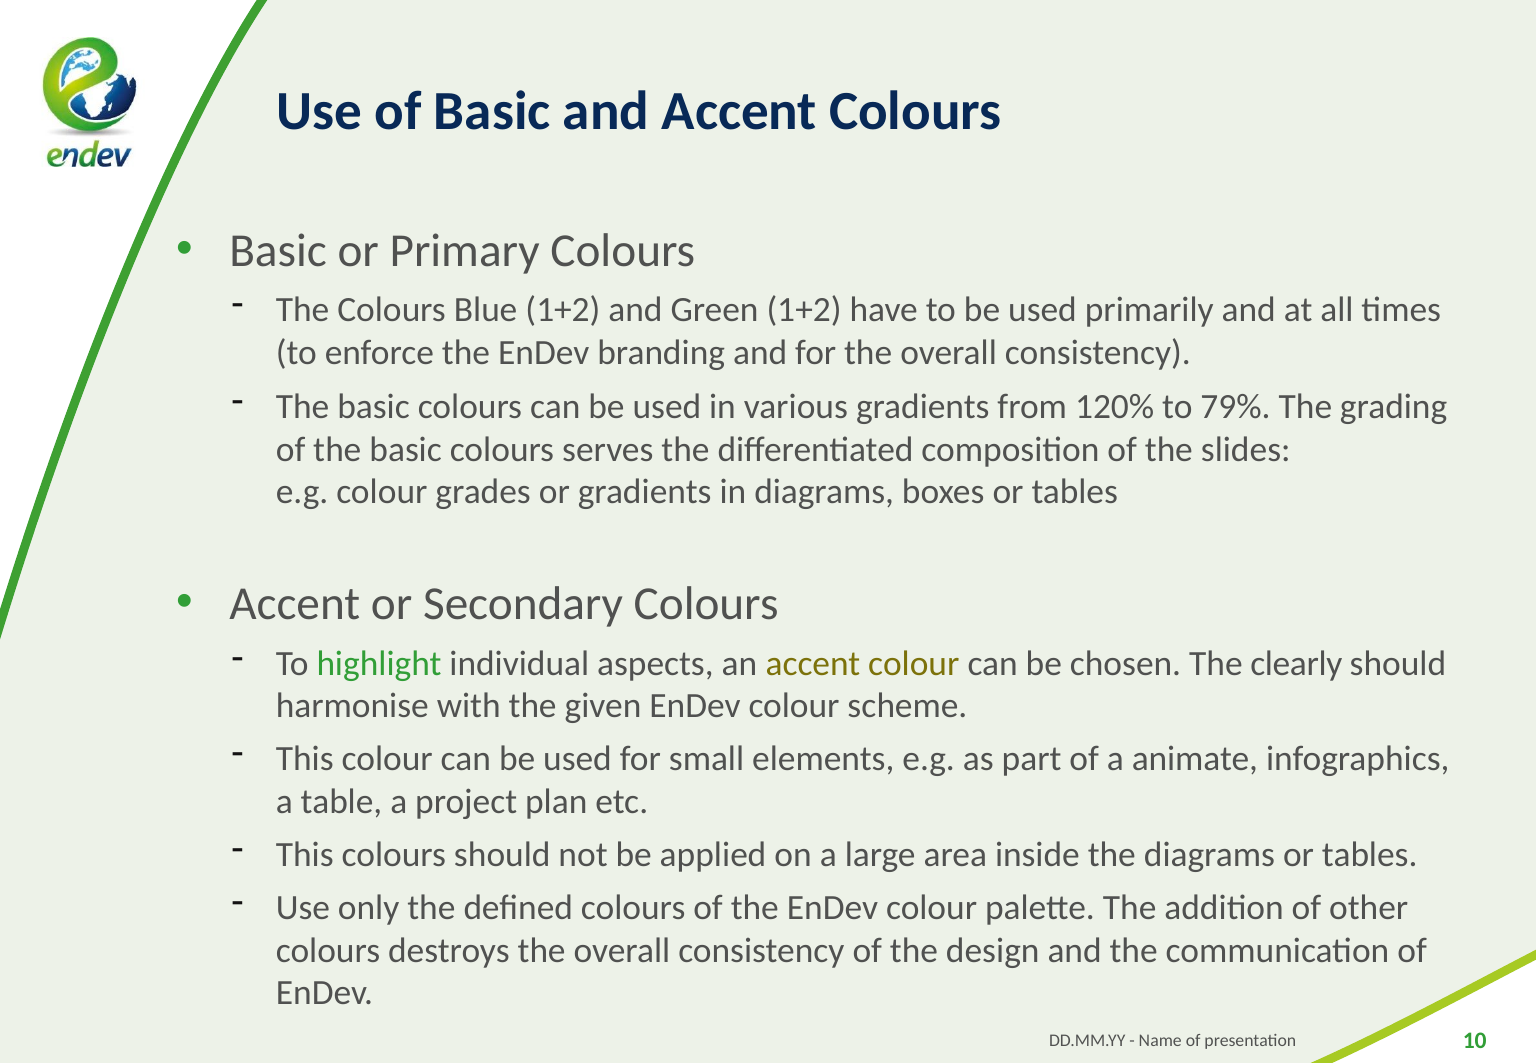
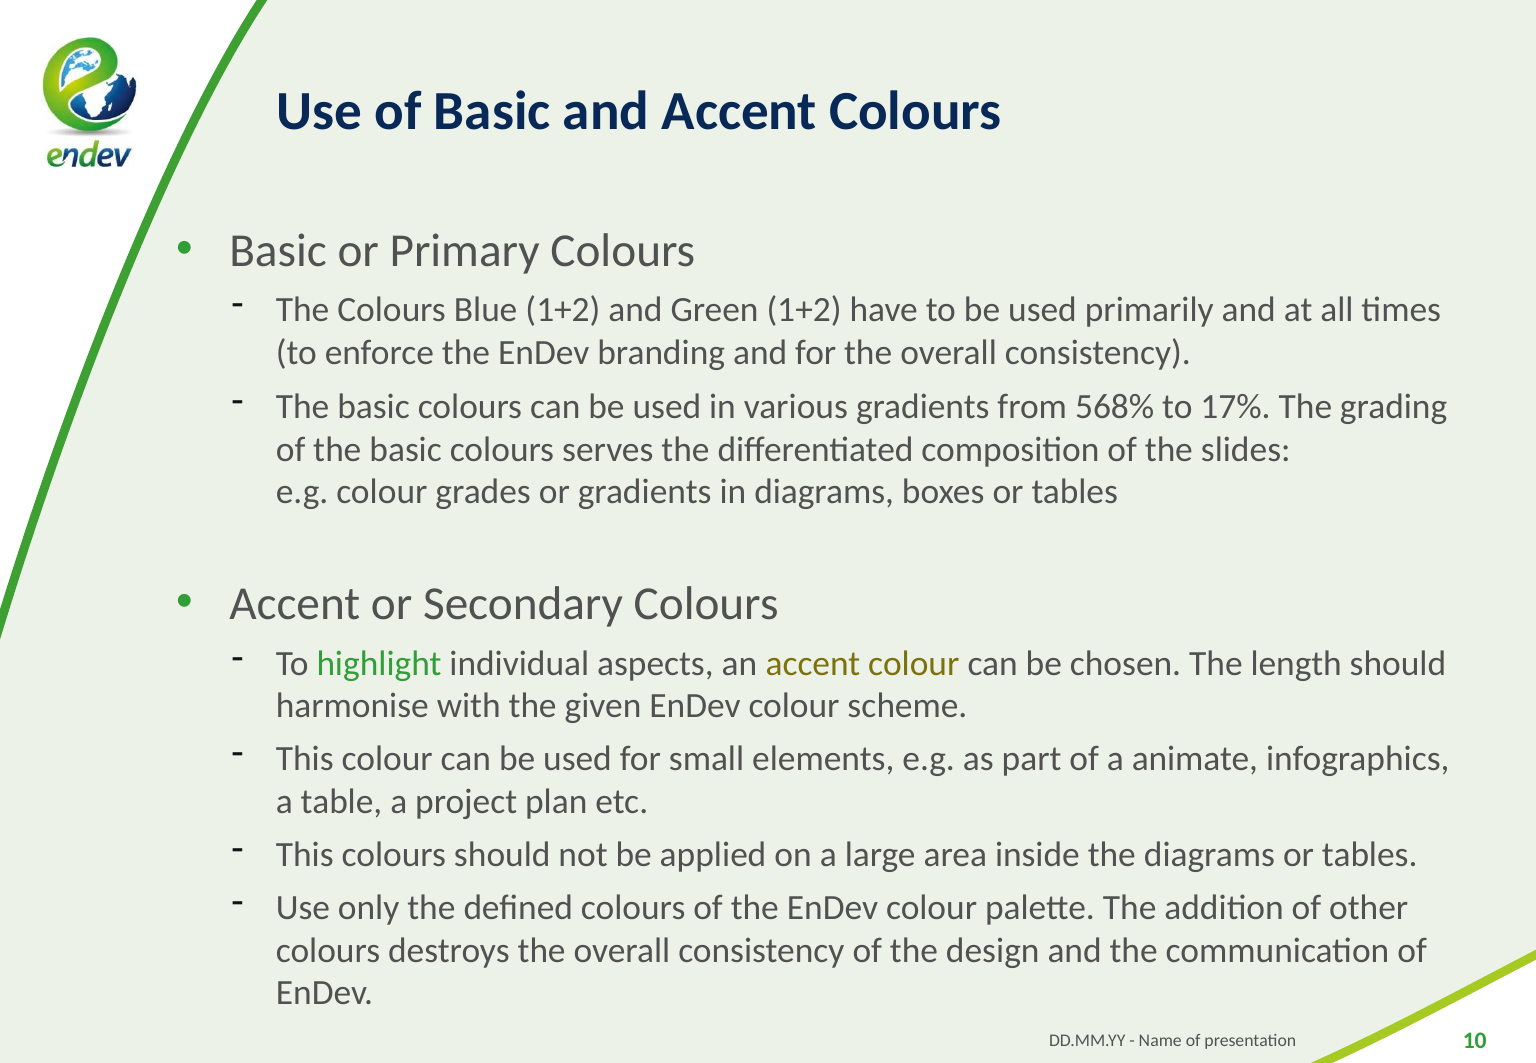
120%: 120% -> 568% (1115, 407)
79%: 79% -> 17% (1235, 407)
clearly: clearly -> length (1296, 664)
